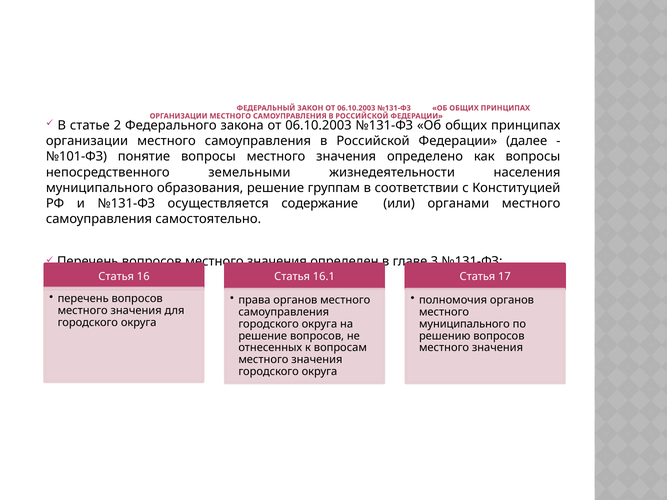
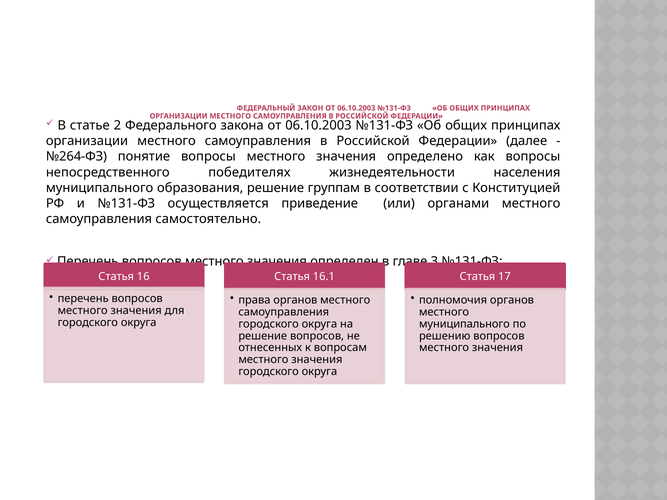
№101-ФЗ: №101-ФЗ -> №264-ФЗ (76, 157)
земельными: земельными -> победителях (249, 172)
содержание: содержание -> приведение (320, 204)
